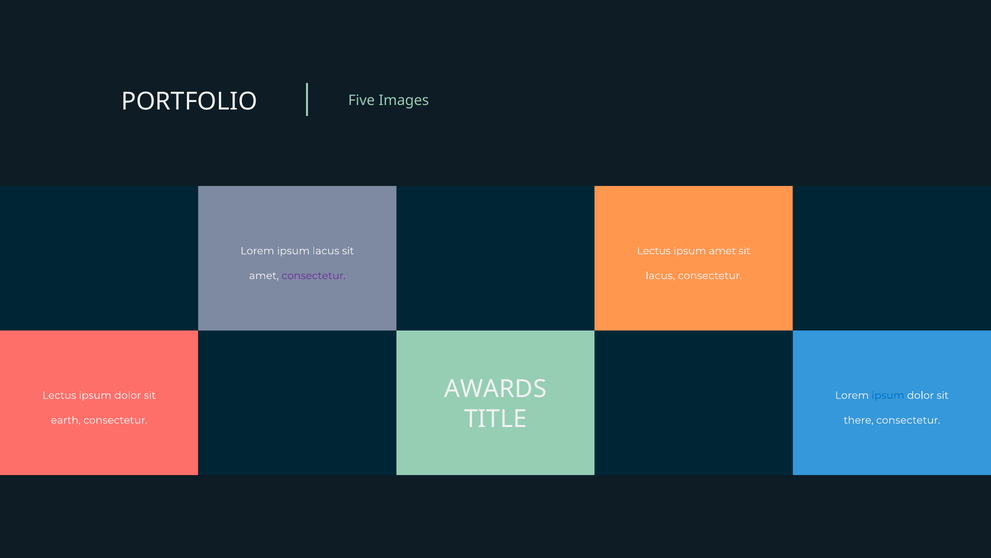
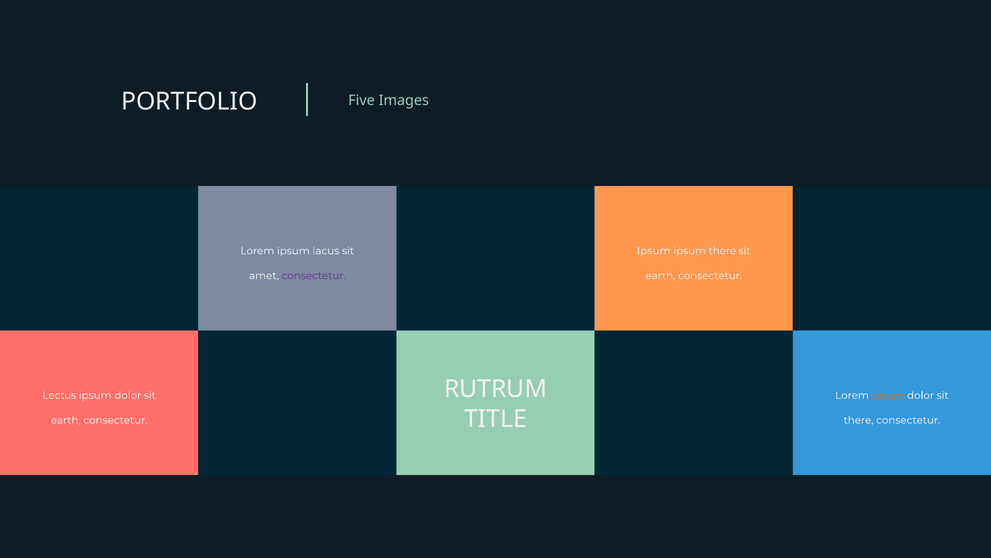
Lectus: Lectus -> Ipsum (654, 251)
ipsum amet: amet -> there (722, 251)
lacus: lacus -> earth (660, 275)
AWARDS: AWARDS -> RUTRUM (496, 389)
ipsum colour: blue -> orange (888, 395)
